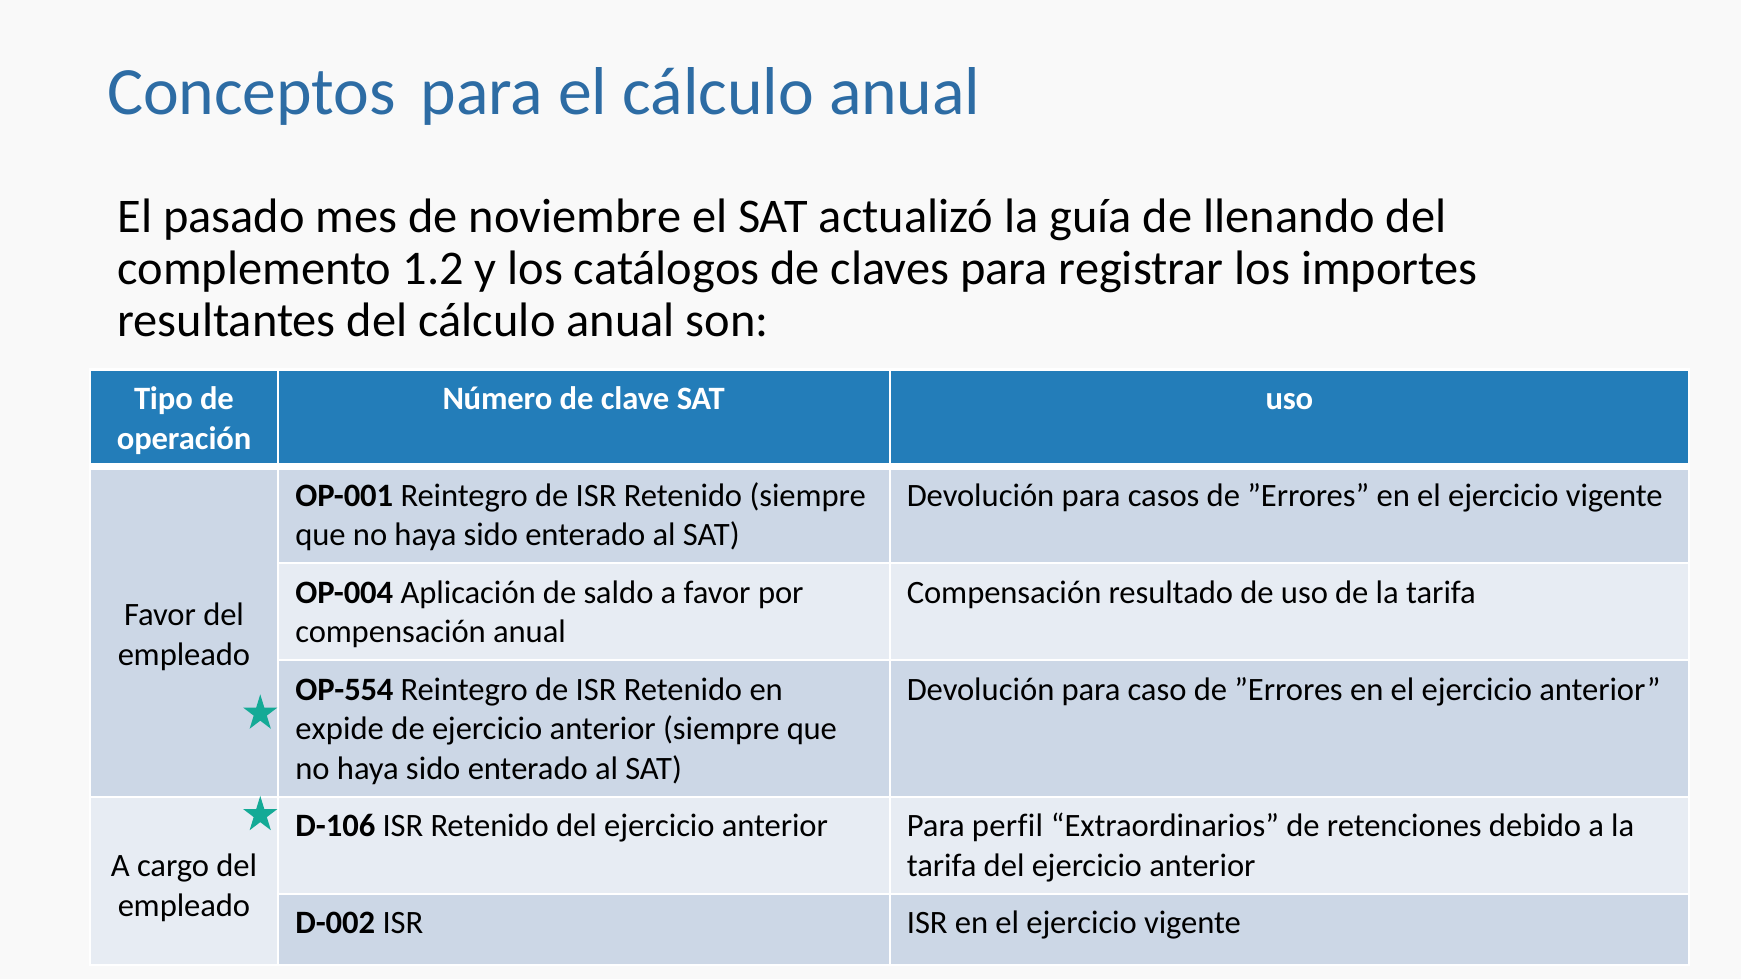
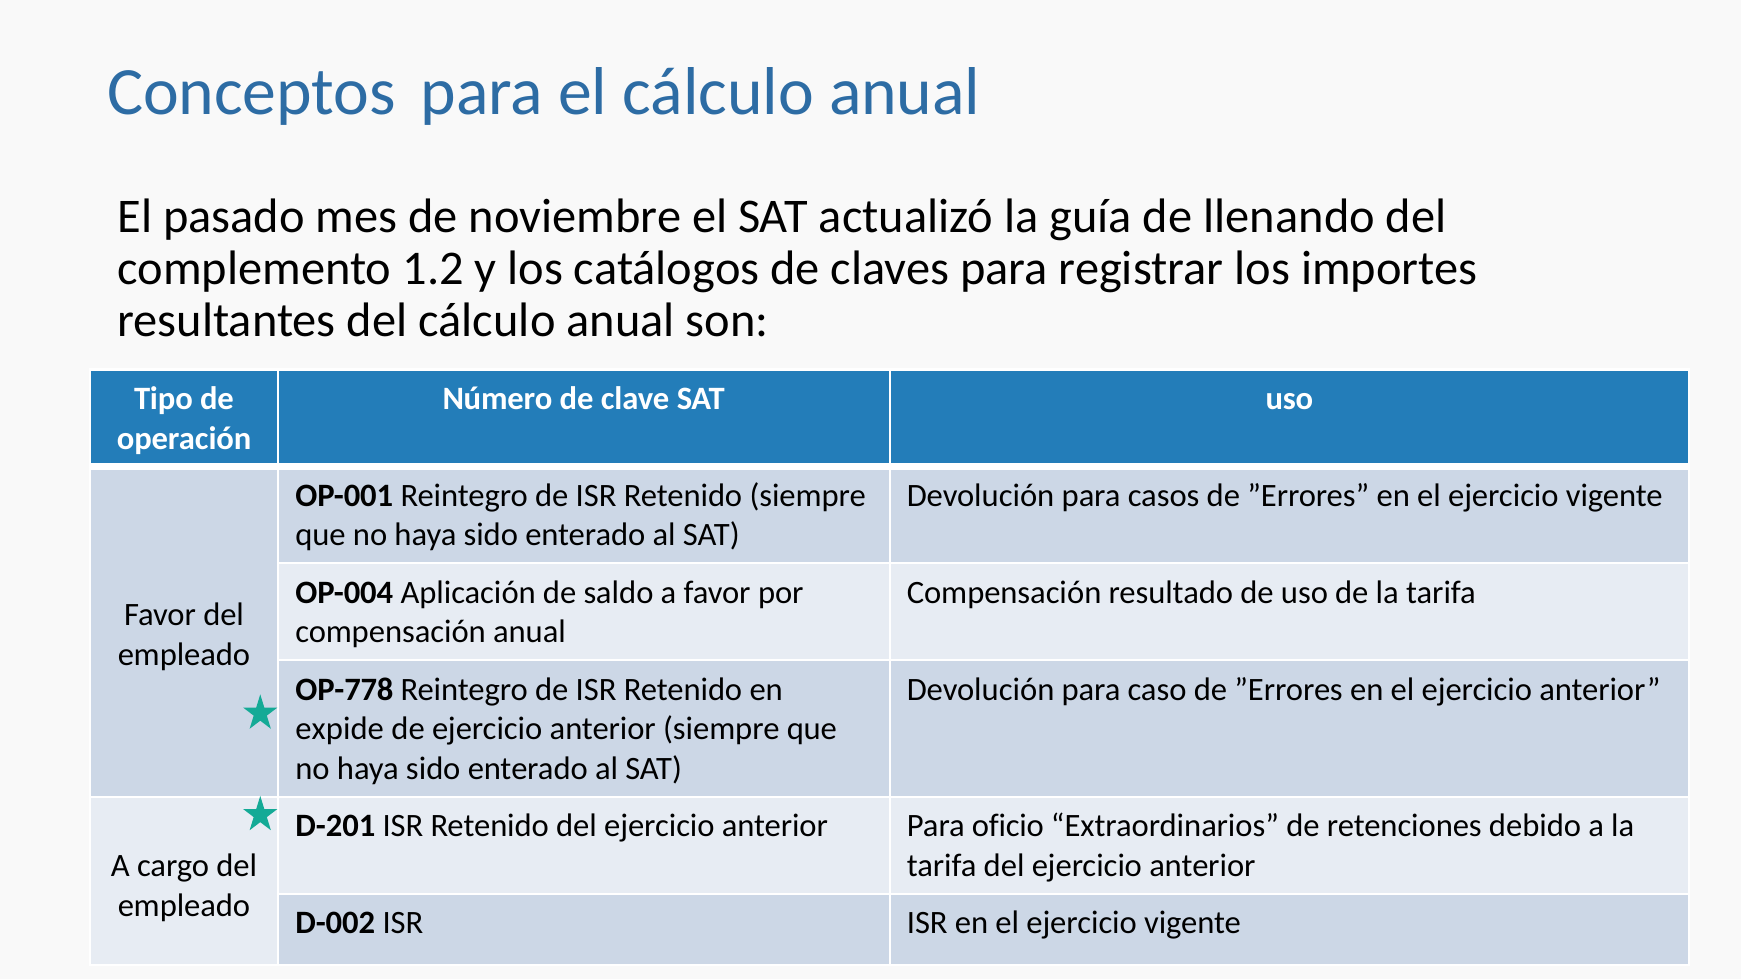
OP-554: OP-554 -> OP-778 (344, 690)
D-106: D-106 -> D-201 (335, 826)
perfil: perfil -> oficio (1008, 826)
